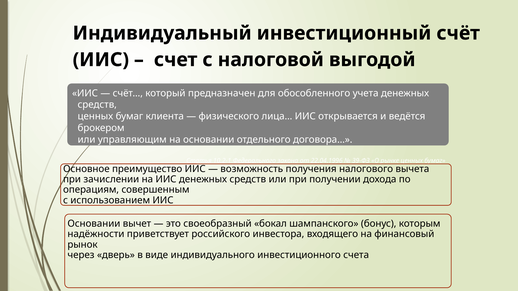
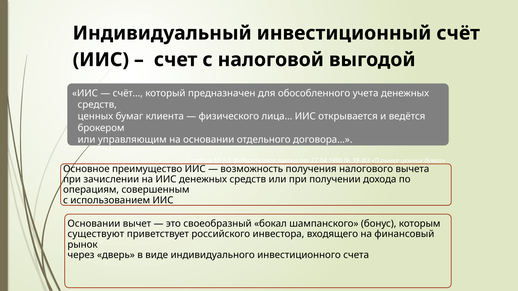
надёжности: надёжности -> существуют (96, 234)
